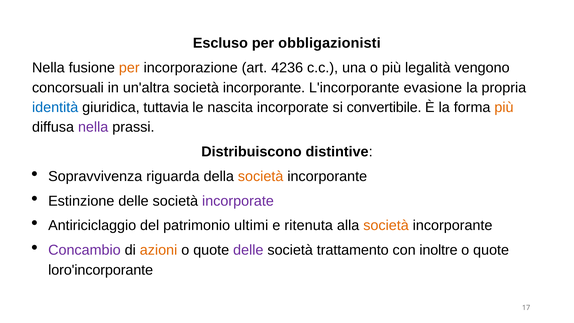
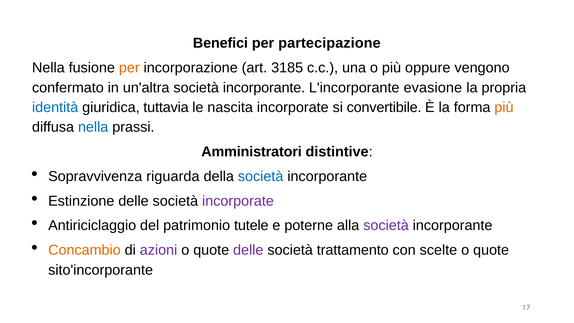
Escluso: Escluso -> Benefici (220, 43)
obbligazionisti: obbligazionisti -> partecipazione (329, 43)
4236: 4236 -> 3185 (287, 68)
legalità: legalità -> oppure (428, 68)
concorsuali: concorsuali -> confermato (68, 88)
nella colour: purple -> blue (93, 127)
Distribuiscono: Distribuiscono -> Amministratori (252, 152)
società colour: orange -> blue (261, 176)
ultimi: ultimi -> tutele (251, 225)
ritenuta: ritenuta -> poterne (309, 225)
società colour: orange -> purple (386, 225)
Concambio colour: purple -> orange (84, 250)
azioni colour: orange -> purple (159, 250)
inoltre: inoltre -> scelte (438, 250)
loro'incorporante: loro'incorporante -> sito'incorporante (101, 270)
